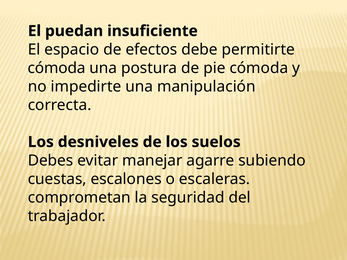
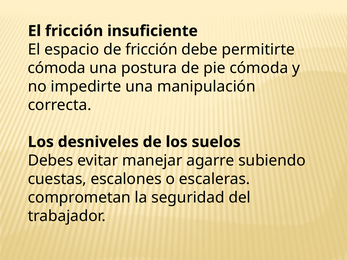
El puedan: puedan -> fricción (74, 31)
de efectos: efectos -> fricción (151, 50)
